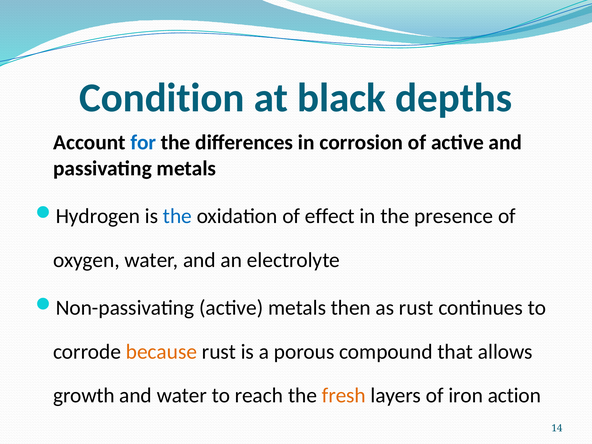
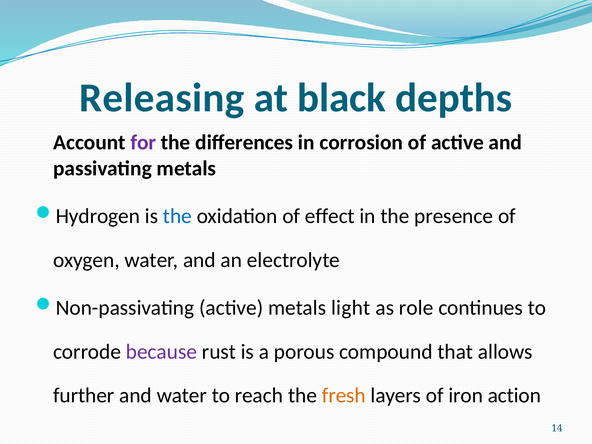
Condition: Condition -> Releasing (162, 98)
for colour: blue -> purple (143, 143)
then: then -> light (351, 308)
as rust: rust -> role (416, 308)
because colour: orange -> purple (161, 352)
growth: growth -> further (84, 395)
